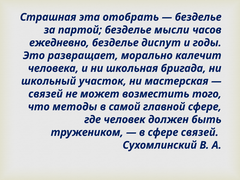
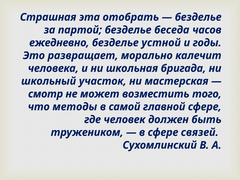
мысли: мысли -> беседа (172, 30)
диспут: диспут -> устной (161, 43)
связей: связей -> смотр (46, 94)
